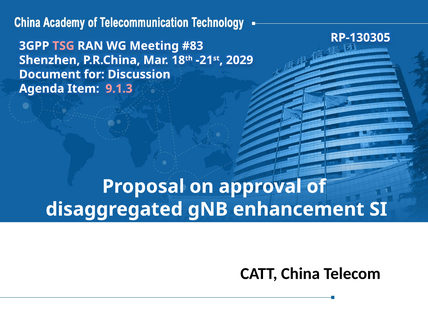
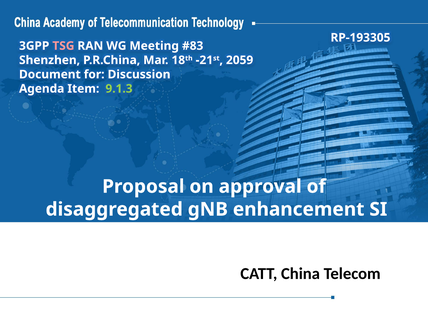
RP-130305: RP-130305 -> RP-193305 (360, 38)
2029: 2029 -> 2059 (240, 60)
9.1.3 colour: pink -> light green (119, 89)
